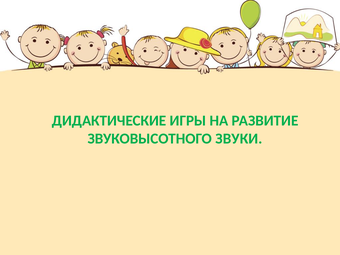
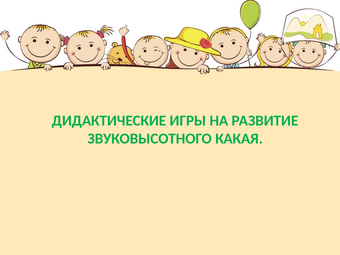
ЗВУКИ: ЗВУКИ -> КАКАЯ (239, 139)
